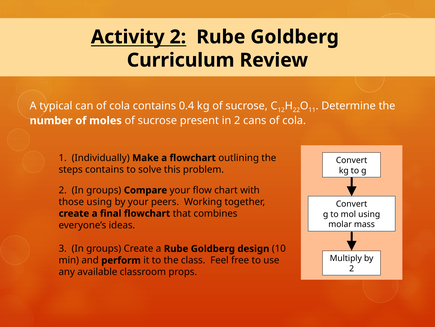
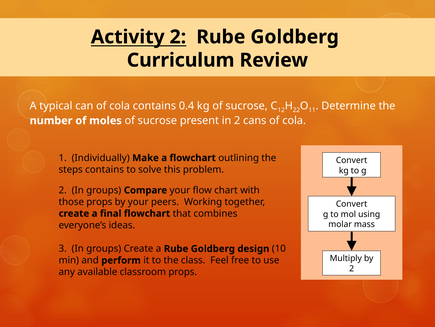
those using: using -> props (99, 201)
